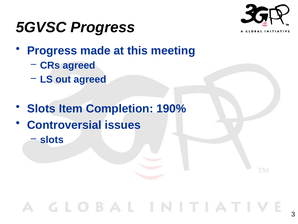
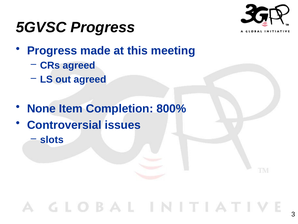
Slots: Slots -> None (41, 108)
190%: 190% -> 800% (171, 108)
